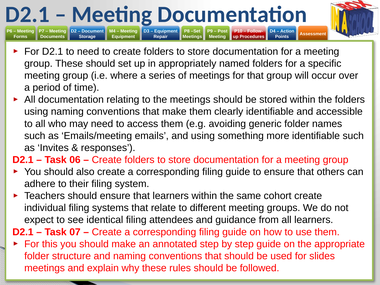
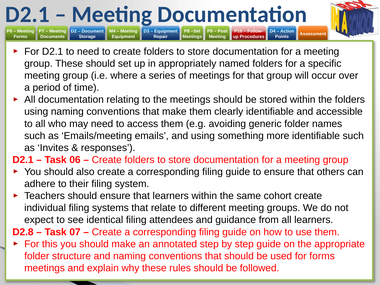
D2.1: D2.1 -> D2.8 (23, 232)
for slides: slides -> forms (322, 256)
